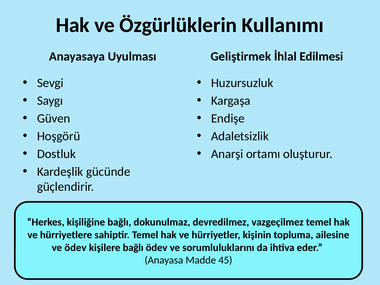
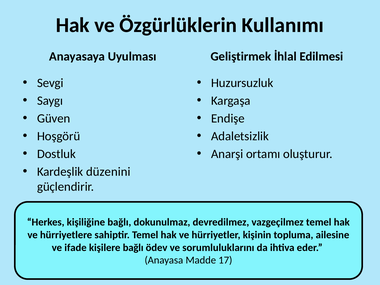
gücünde: gücünde -> düzenini (108, 172)
ve ödev: ödev -> ifade (75, 248)
45: 45 -> 17 (225, 260)
